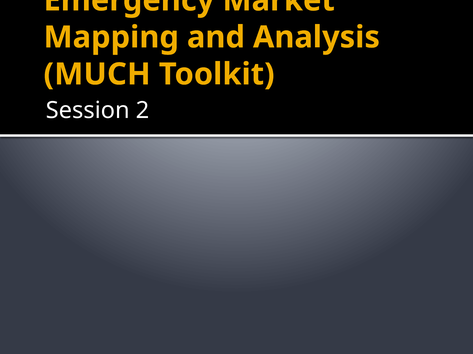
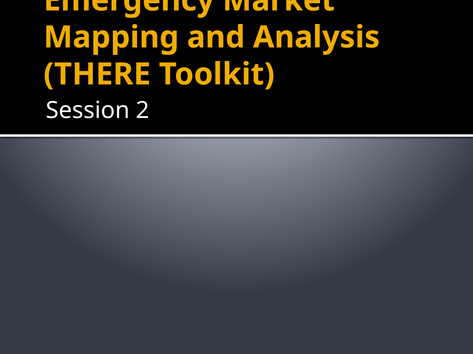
MUCH: MUCH -> THERE (97, 74)
